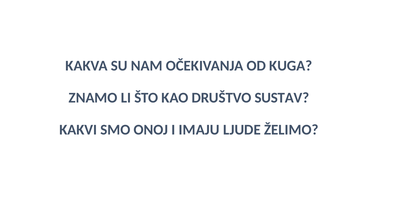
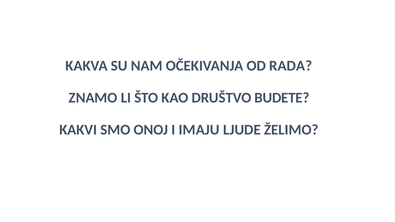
KUGA: KUGA -> RADA (291, 66)
SUSTAV: SUSTAV -> BUDETE (282, 98)
